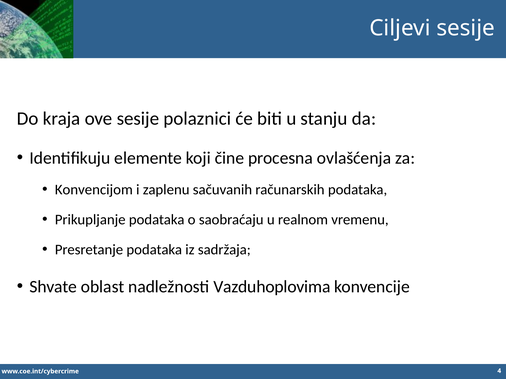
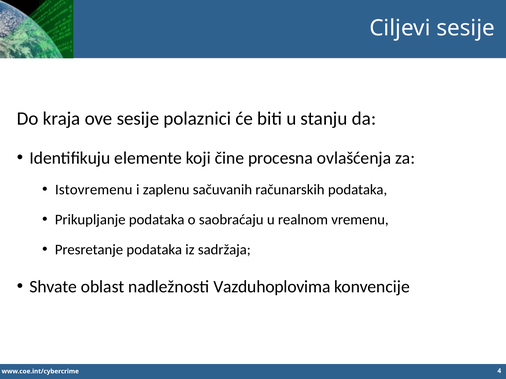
Konvencijom: Konvencijom -> Istovremenu (94, 190)
